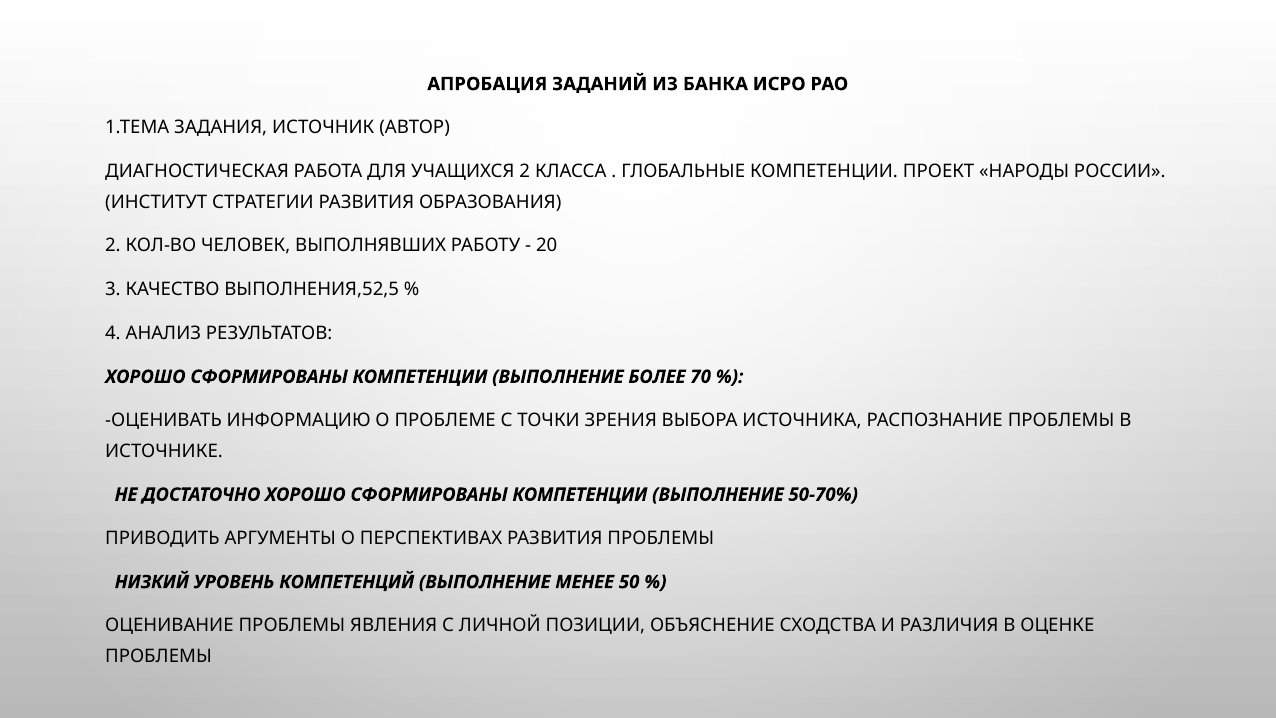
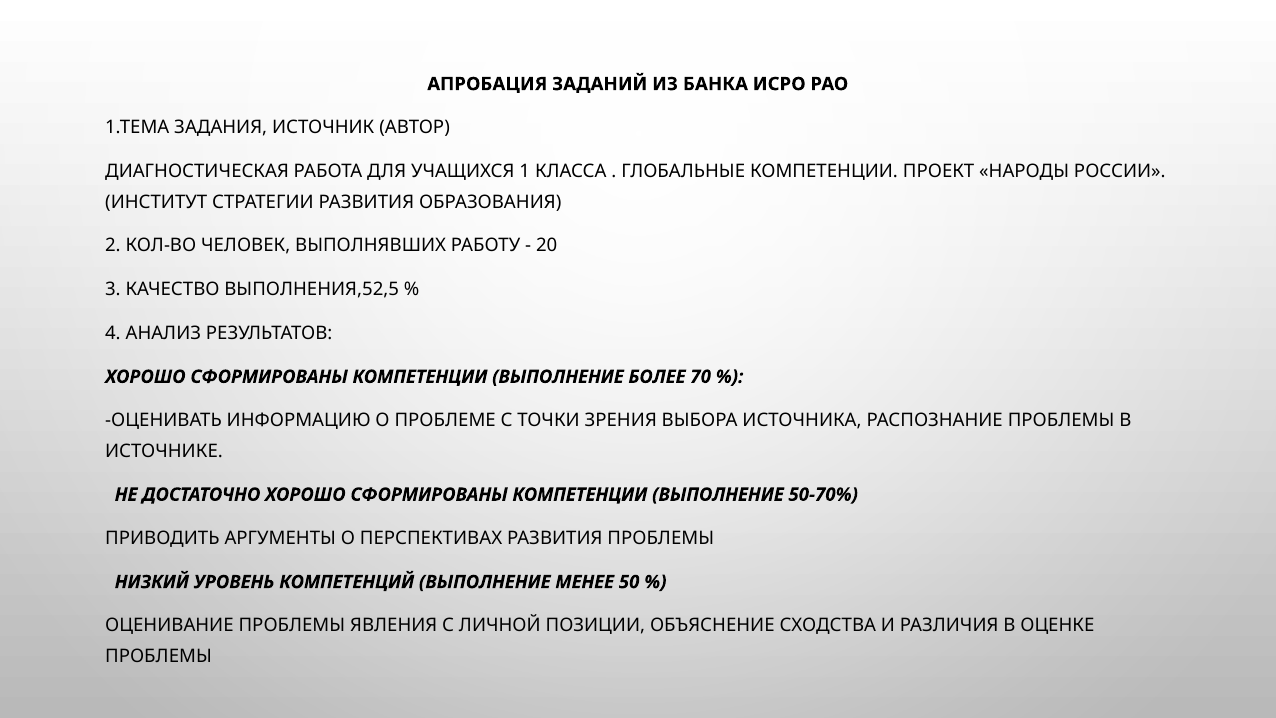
УЧАЩИХСЯ 2: 2 -> 1 (525, 171)
